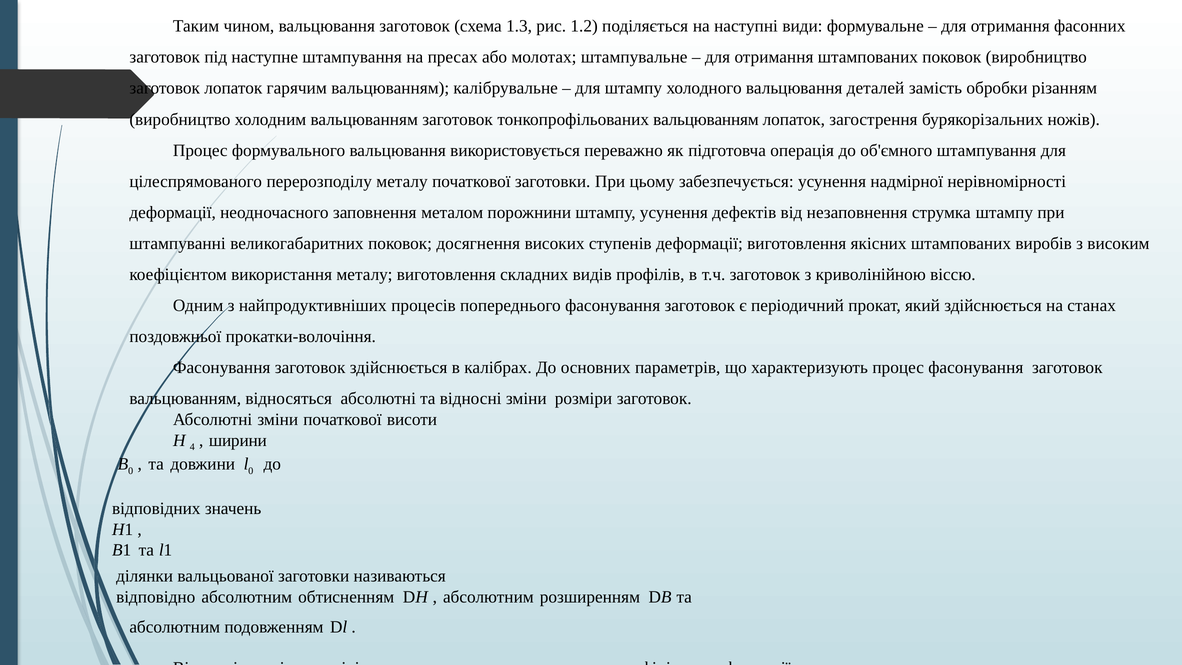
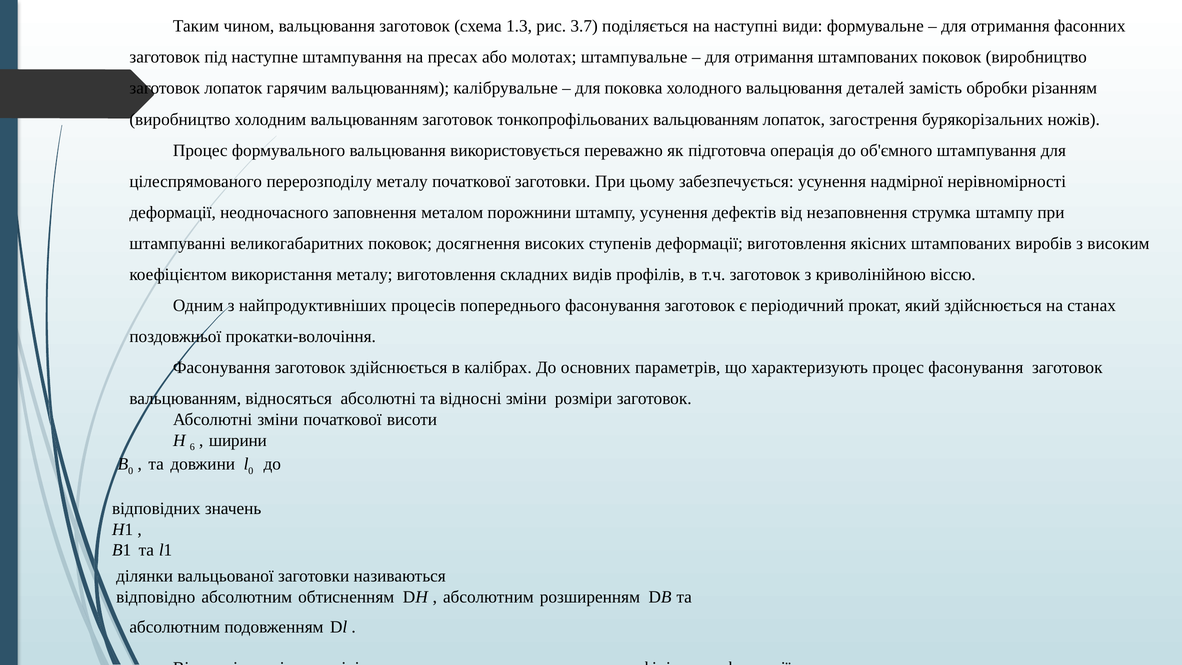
1.2: 1.2 -> 3.7 (584, 26)
для штампу: штампу -> поковка (634, 88)
4: 4 -> 6 (192, 447)
